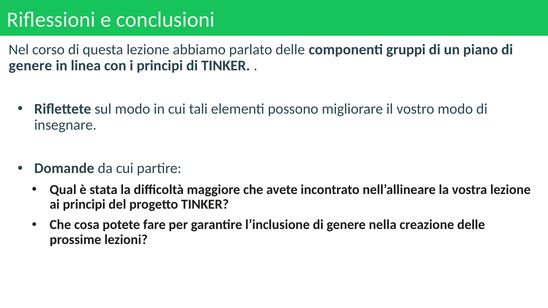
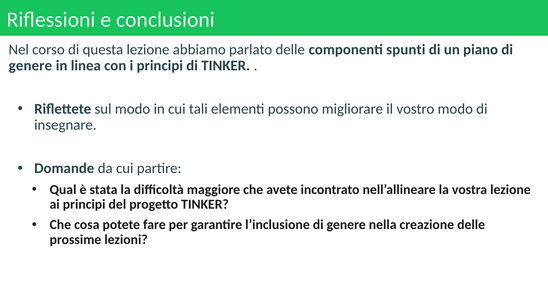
gruppi: gruppi -> spunti (406, 50)
